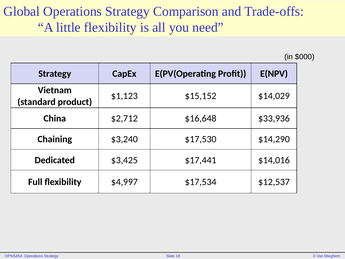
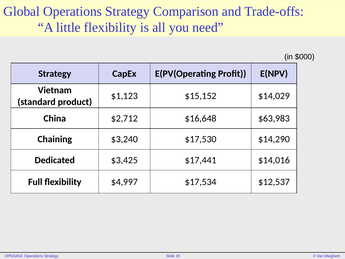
$33,936: $33,936 -> $63,983 (274, 118)
